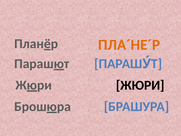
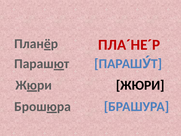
ПЛА´НЕ´Р colour: orange -> red (129, 45)
